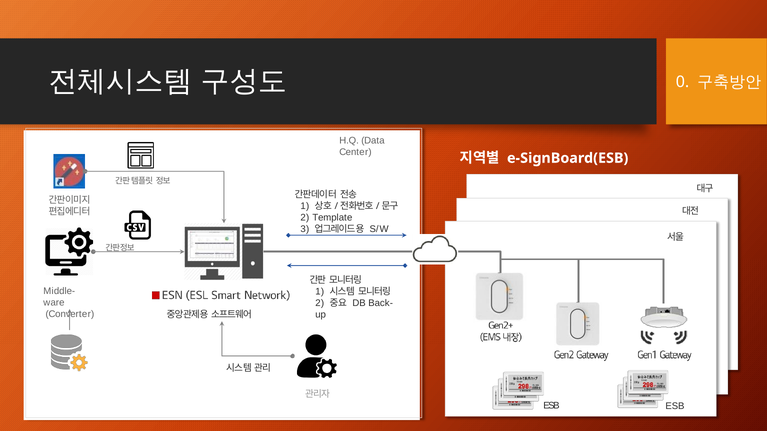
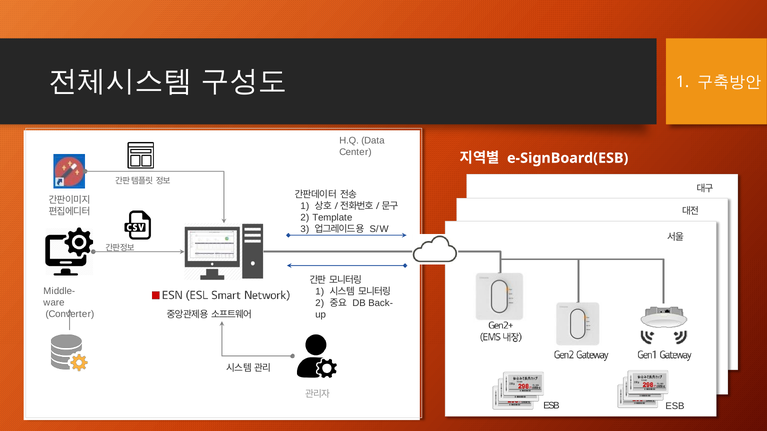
0: 0 -> 1 (682, 82)
